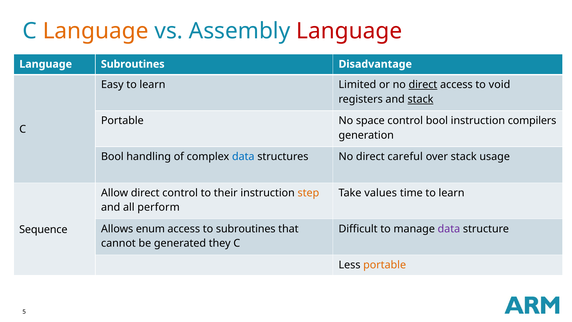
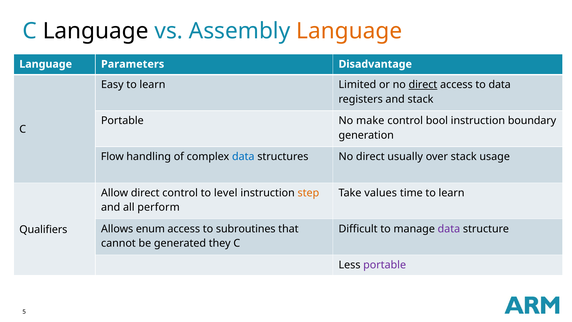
Language colour: orange -> black (96, 31)
Language colour: red -> orange (349, 31)
Language Subroutines: Subroutines -> Parameters (133, 64)
to void: void -> data (500, 85)
stack underline: present -> none (421, 99)
space: space -> make (370, 121)
compilers: compilers -> boundary (532, 121)
Bool: Bool -> Flow (112, 157)
careful: careful -> usually (405, 157)
their: their -> level (226, 193)
Sequence: Sequence -> Qualifiers (43, 230)
portable colour: orange -> purple (385, 265)
